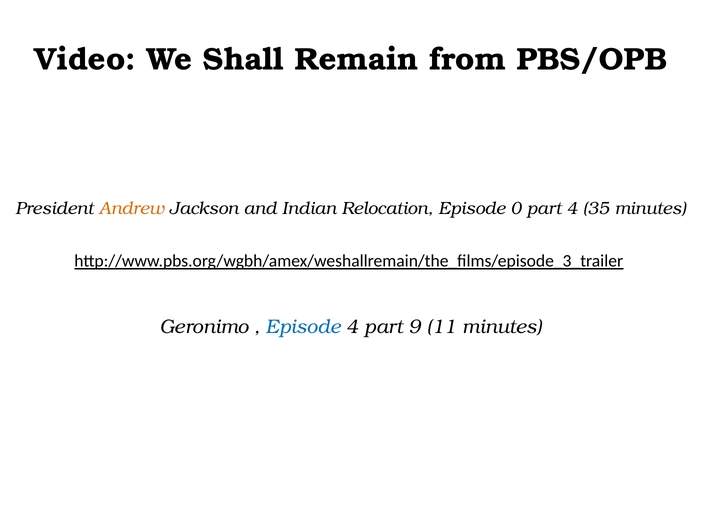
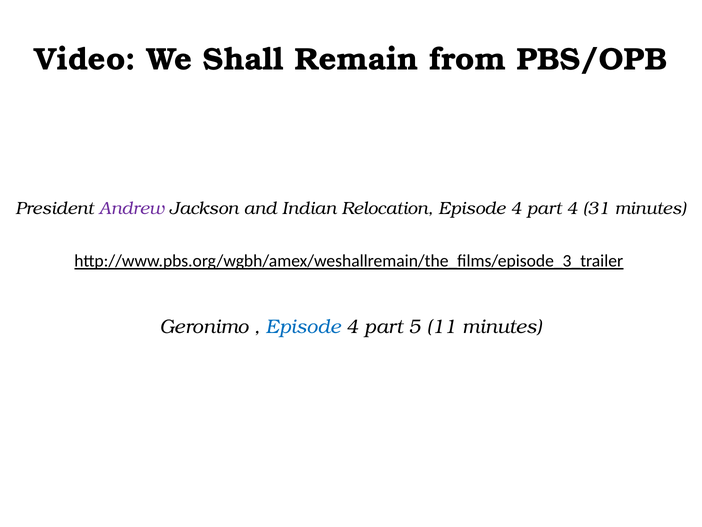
Andrew colour: orange -> purple (132, 208)
Relocation Episode 0: 0 -> 4 (516, 208)
35: 35 -> 31 (596, 208)
9: 9 -> 5 (415, 327)
